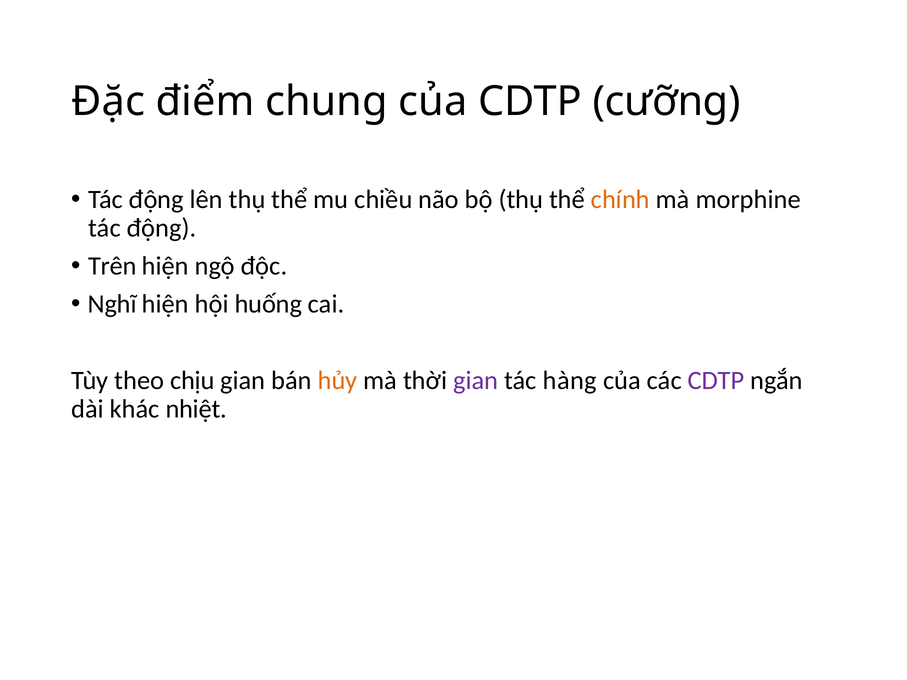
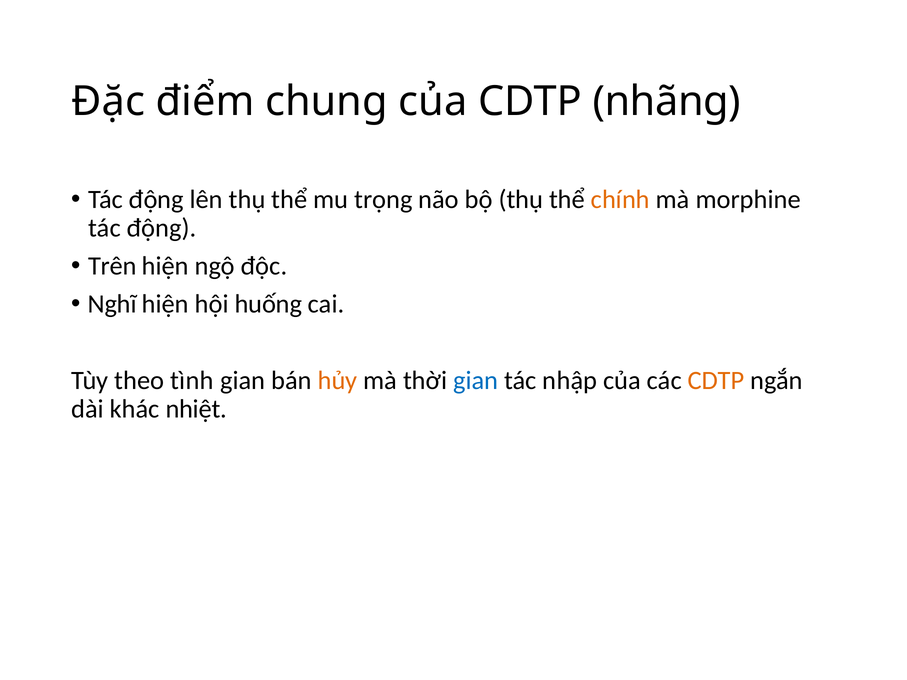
cưỡng: cưỡng -> nhãng (667, 102)
chiều: chiều -> trọng (383, 200)
chịu: chịu -> tình (192, 380)
gian colour: purple -> blue (476, 380)
hàng: hàng -> nhập (570, 380)
CDTP colour: purple -> orange (716, 380)
